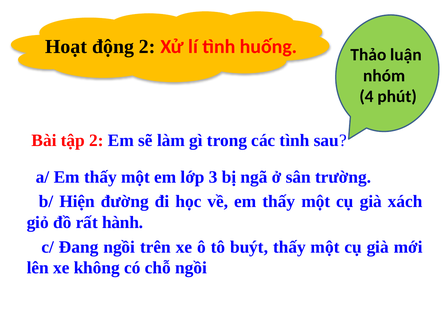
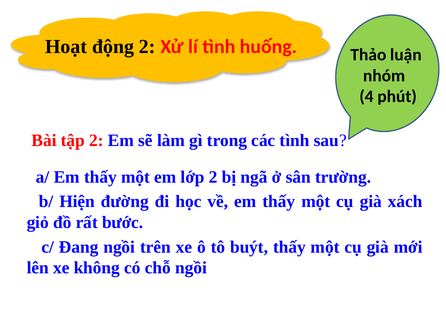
lớp 3: 3 -> 2 (213, 177)
hành: hành -> bước (123, 222)
